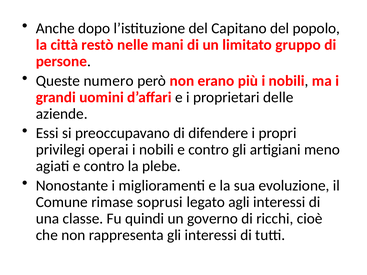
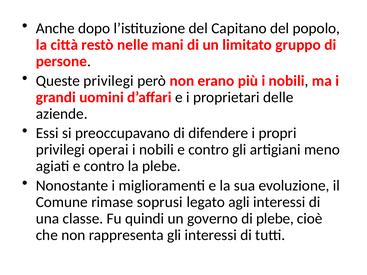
Queste numero: numero -> privilegi (109, 81)
di ricchi: ricchi -> plebe (275, 219)
